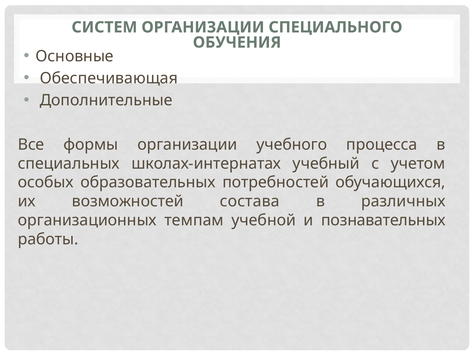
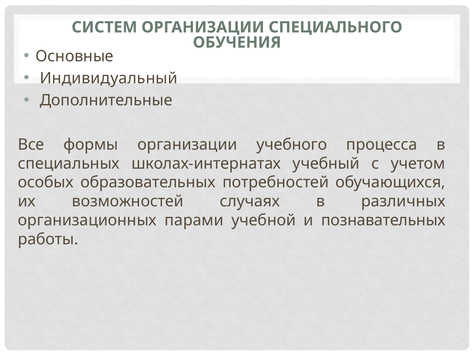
Обеспечивающая: Обеспечивающая -> Индивидуальный (109, 78)
состава: состава -> случаях (250, 202)
темпам: темпам -> парами (194, 221)
